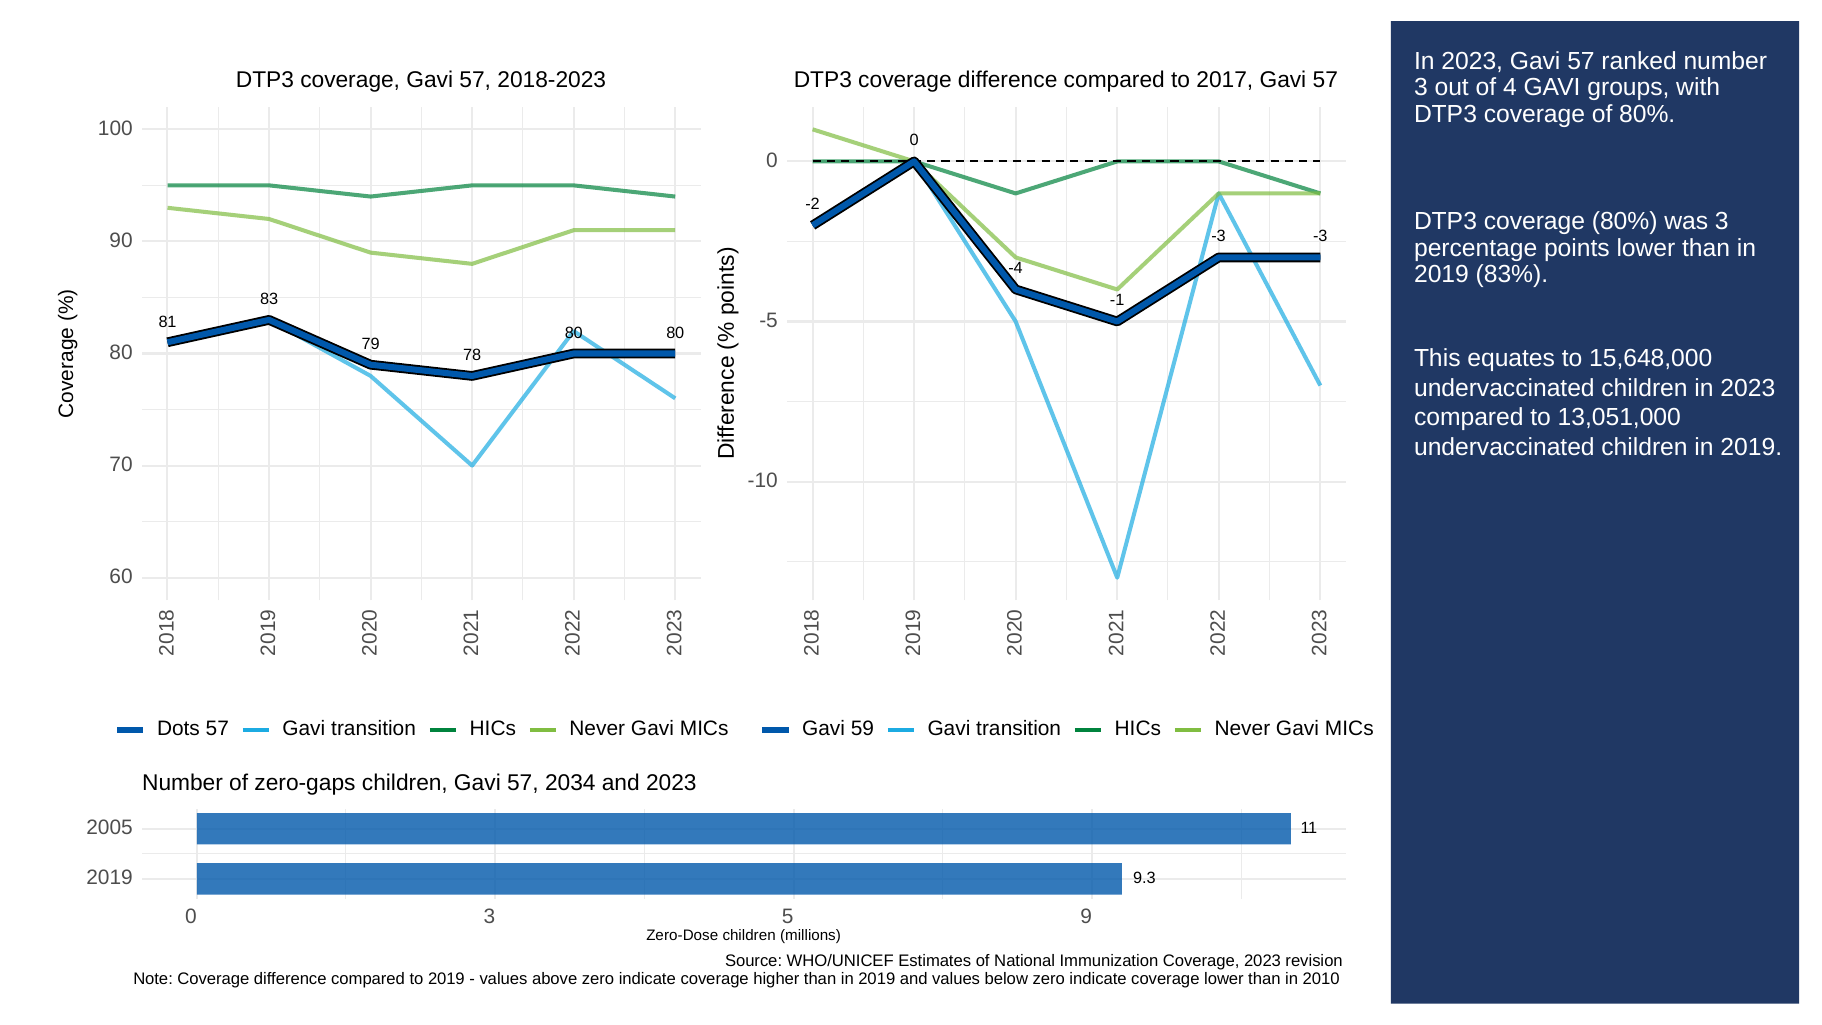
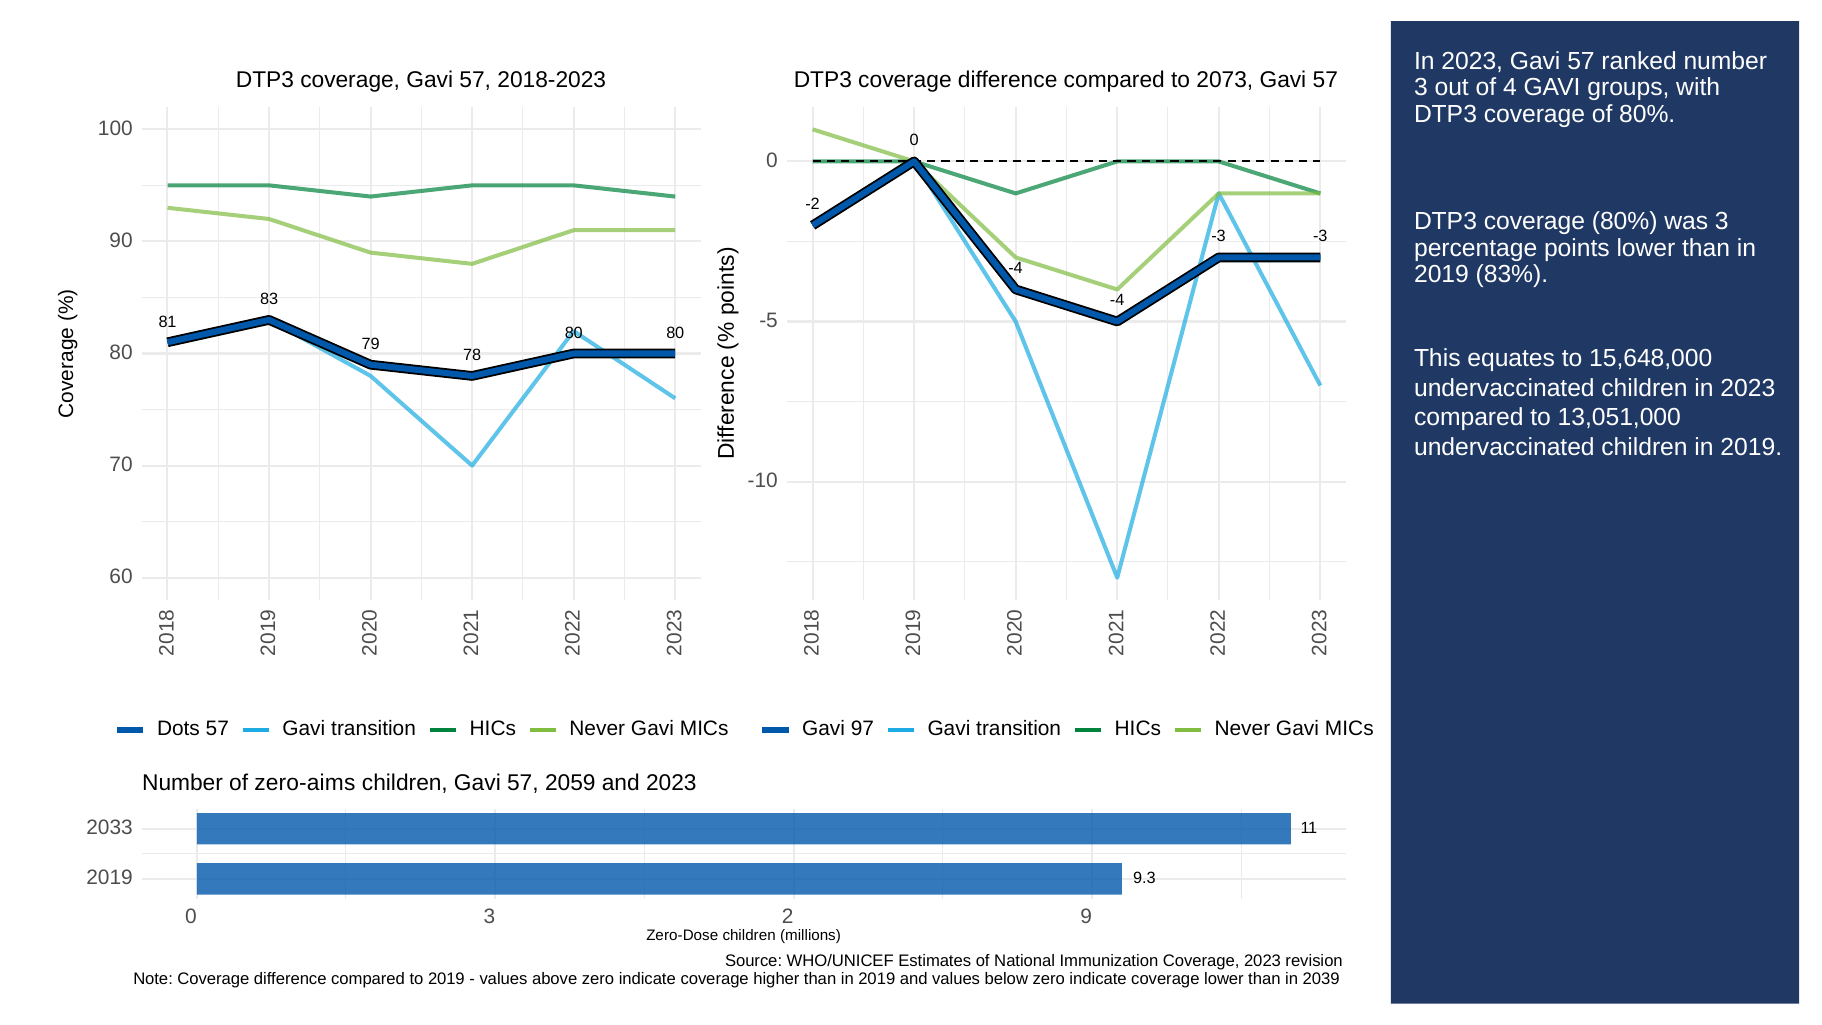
2017: 2017 -> 2073 (1225, 80)
-1: -1 -> -4 (1117, 300)
59: 59 -> 97 (862, 729)
zero-gaps: zero-gaps -> zero-aims (305, 783)
2034: 2034 -> 2059 (570, 783)
2005: 2005 -> 2033 (110, 828)
3 5: 5 -> 2 (788, 917)
2010: 2010 -> 2039 (1321, 979)
